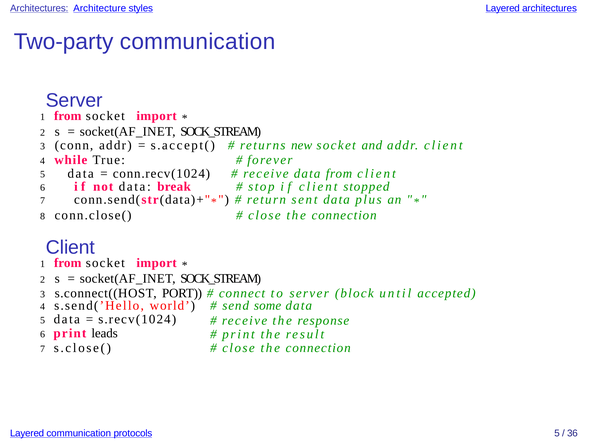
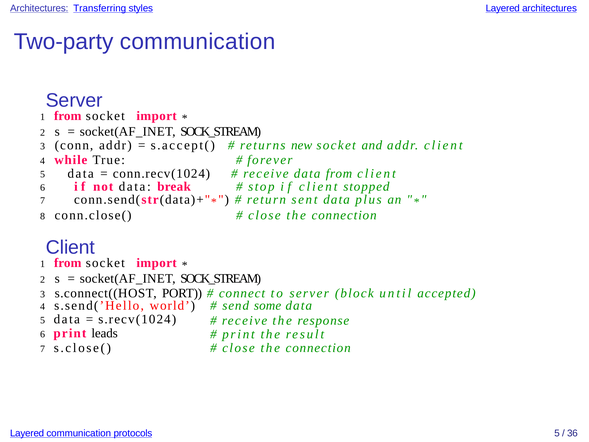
Architecture: Architecture -> Transferring (100, 8)
